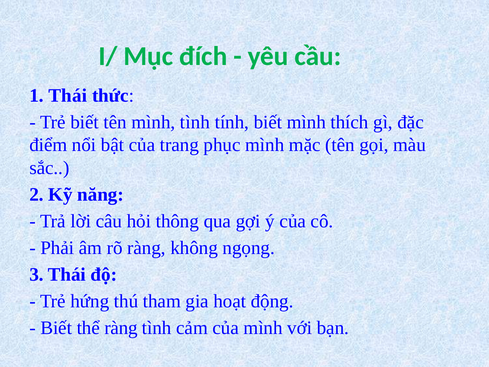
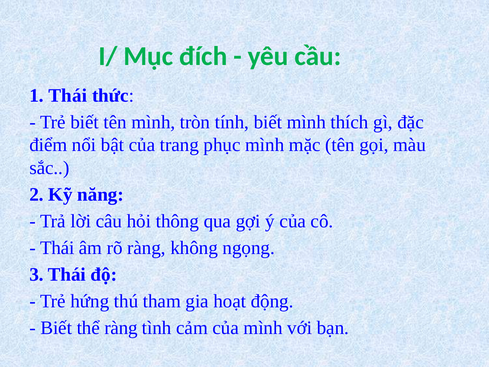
mình tình: tình -> tròn (195, 122)
Phải: Phải -> Thái (57, 248)
